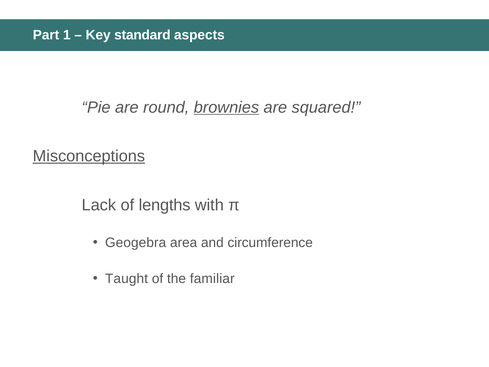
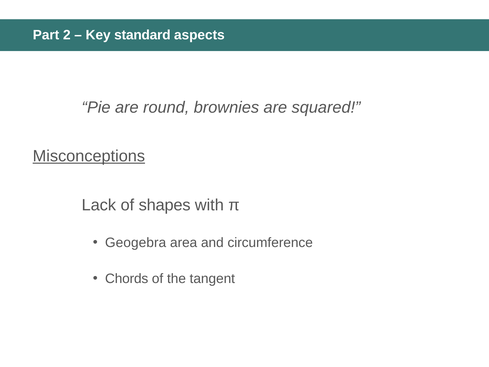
1: 1 -> 2 (67, 35)
brownies underline: present -> none (226, 107)
lengths: lengths -> shapes (165, 205)
Taught: Taught -> Chords (127, 279)
familiar: familiar -> tangent (212, 279)
